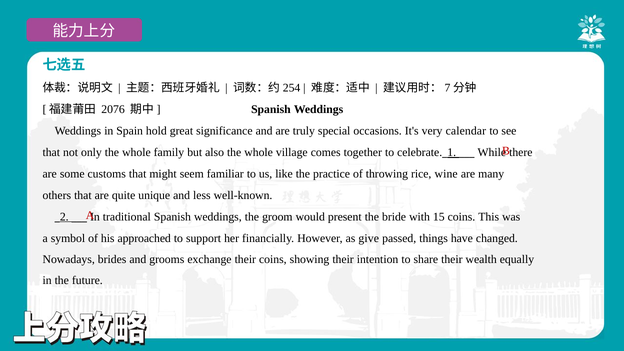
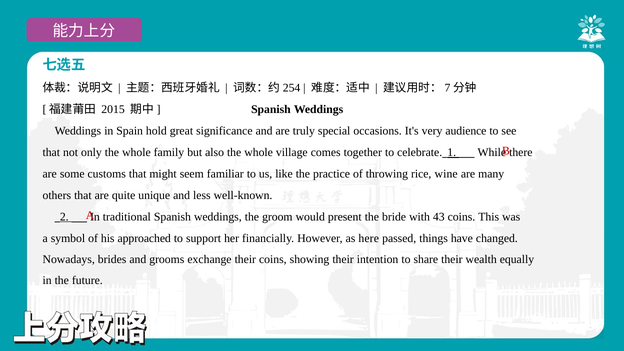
2076: 2076 -> 2015 (113, 109)
calendar: calendar -> audience (466, 131)
15: 15 -> 43 (439, 217)
give: give -> here (369, 238)
